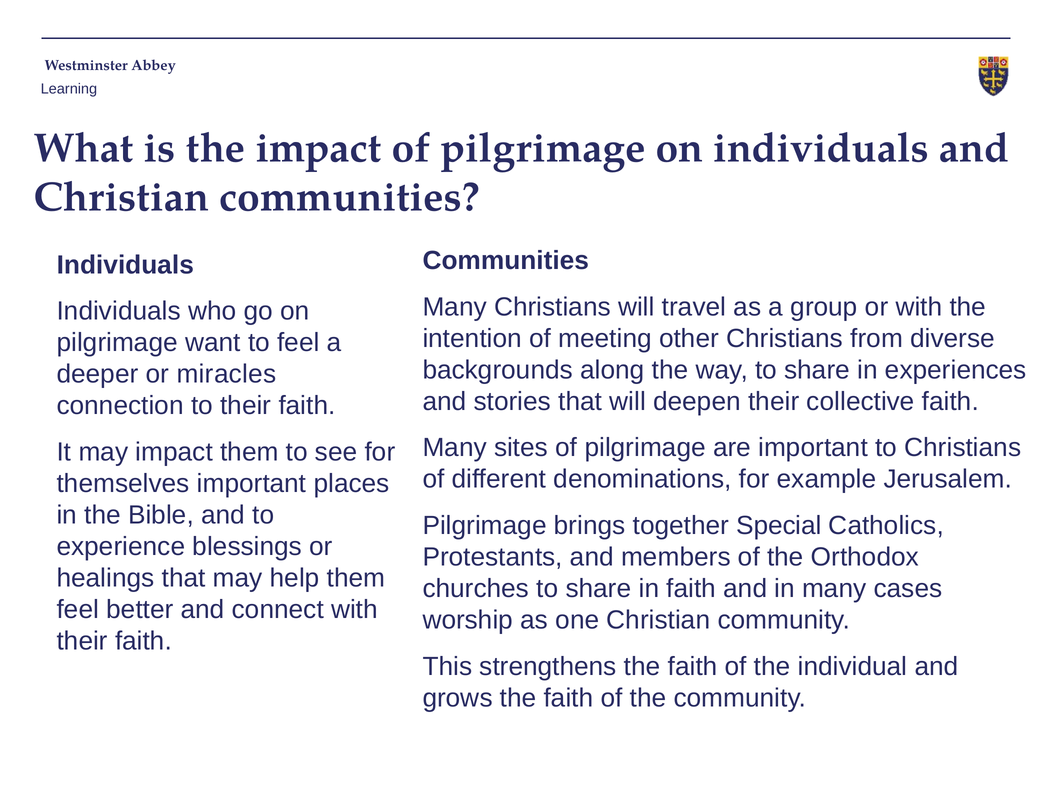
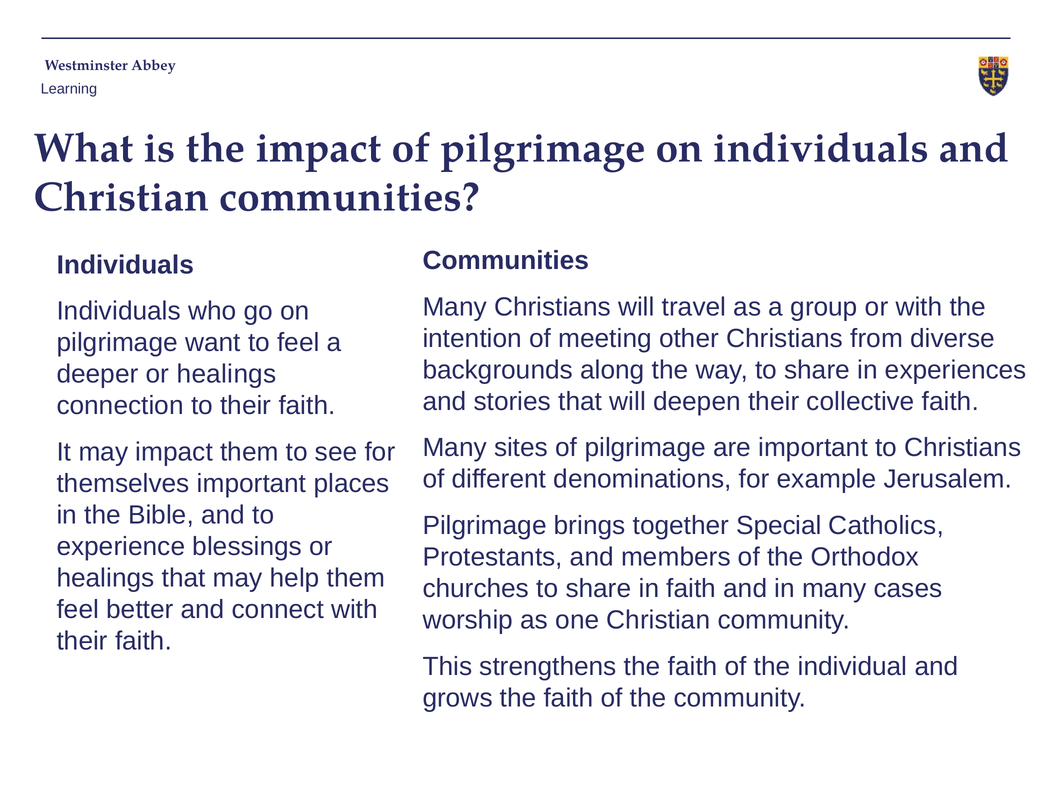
deeper or miracles: miracles -> healings (227, 374)
